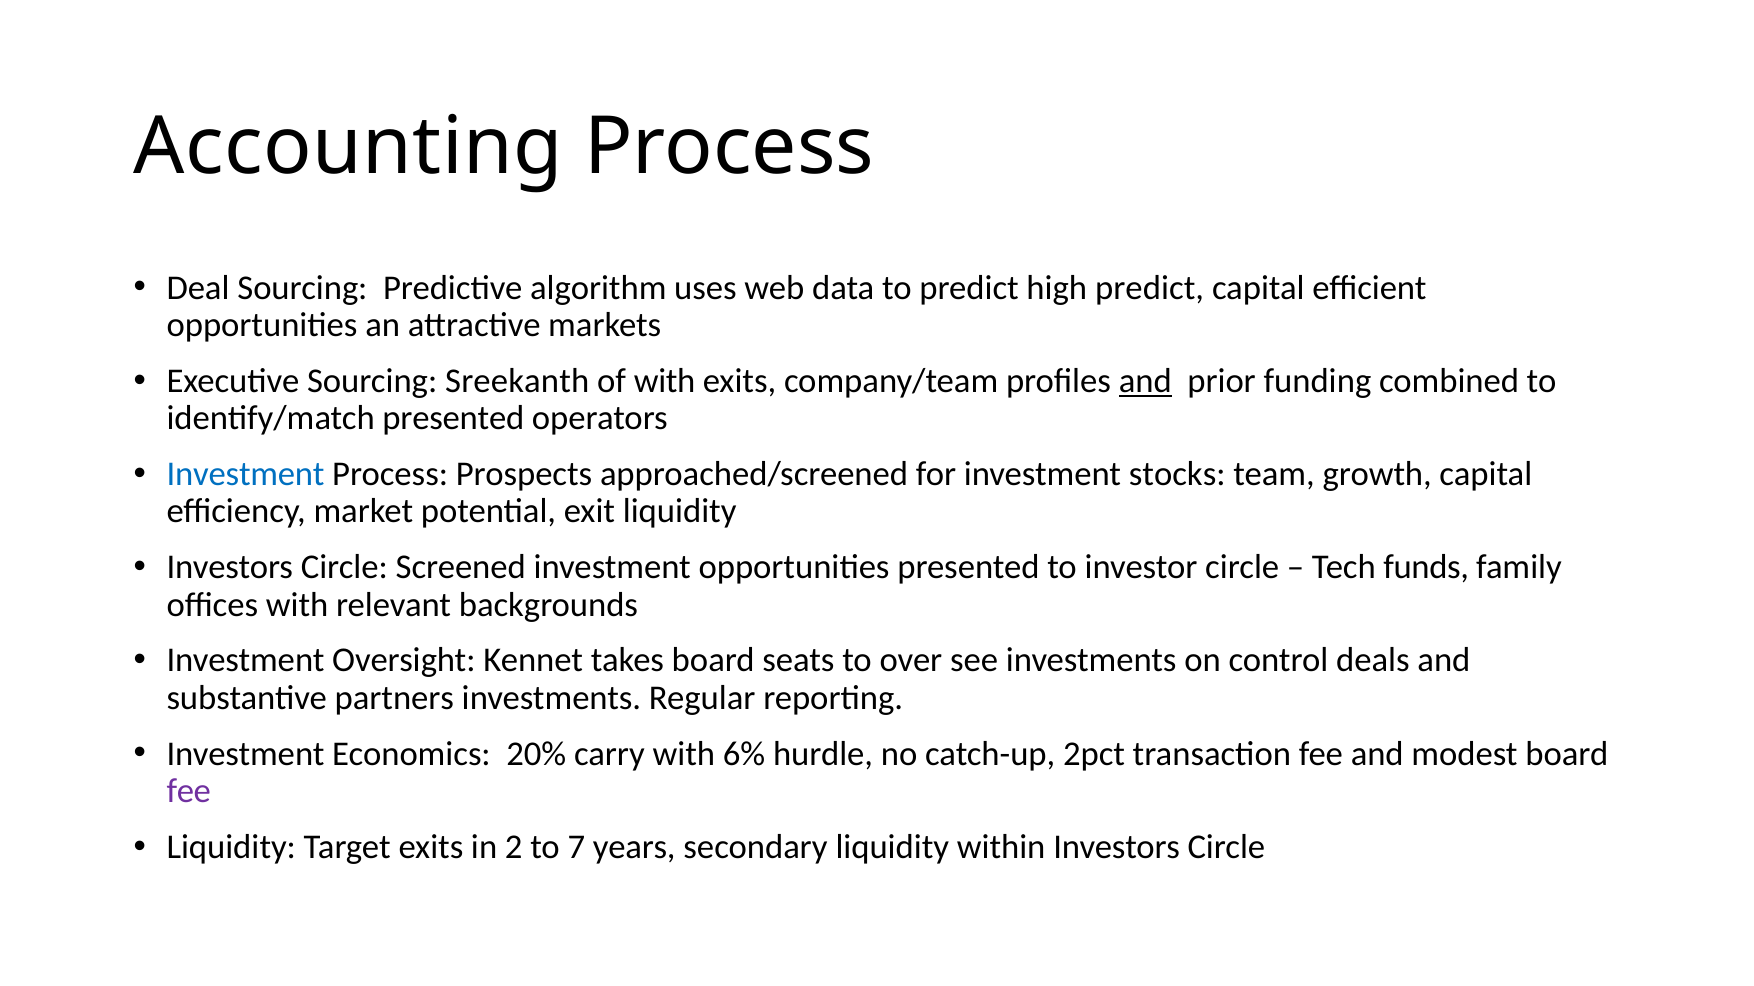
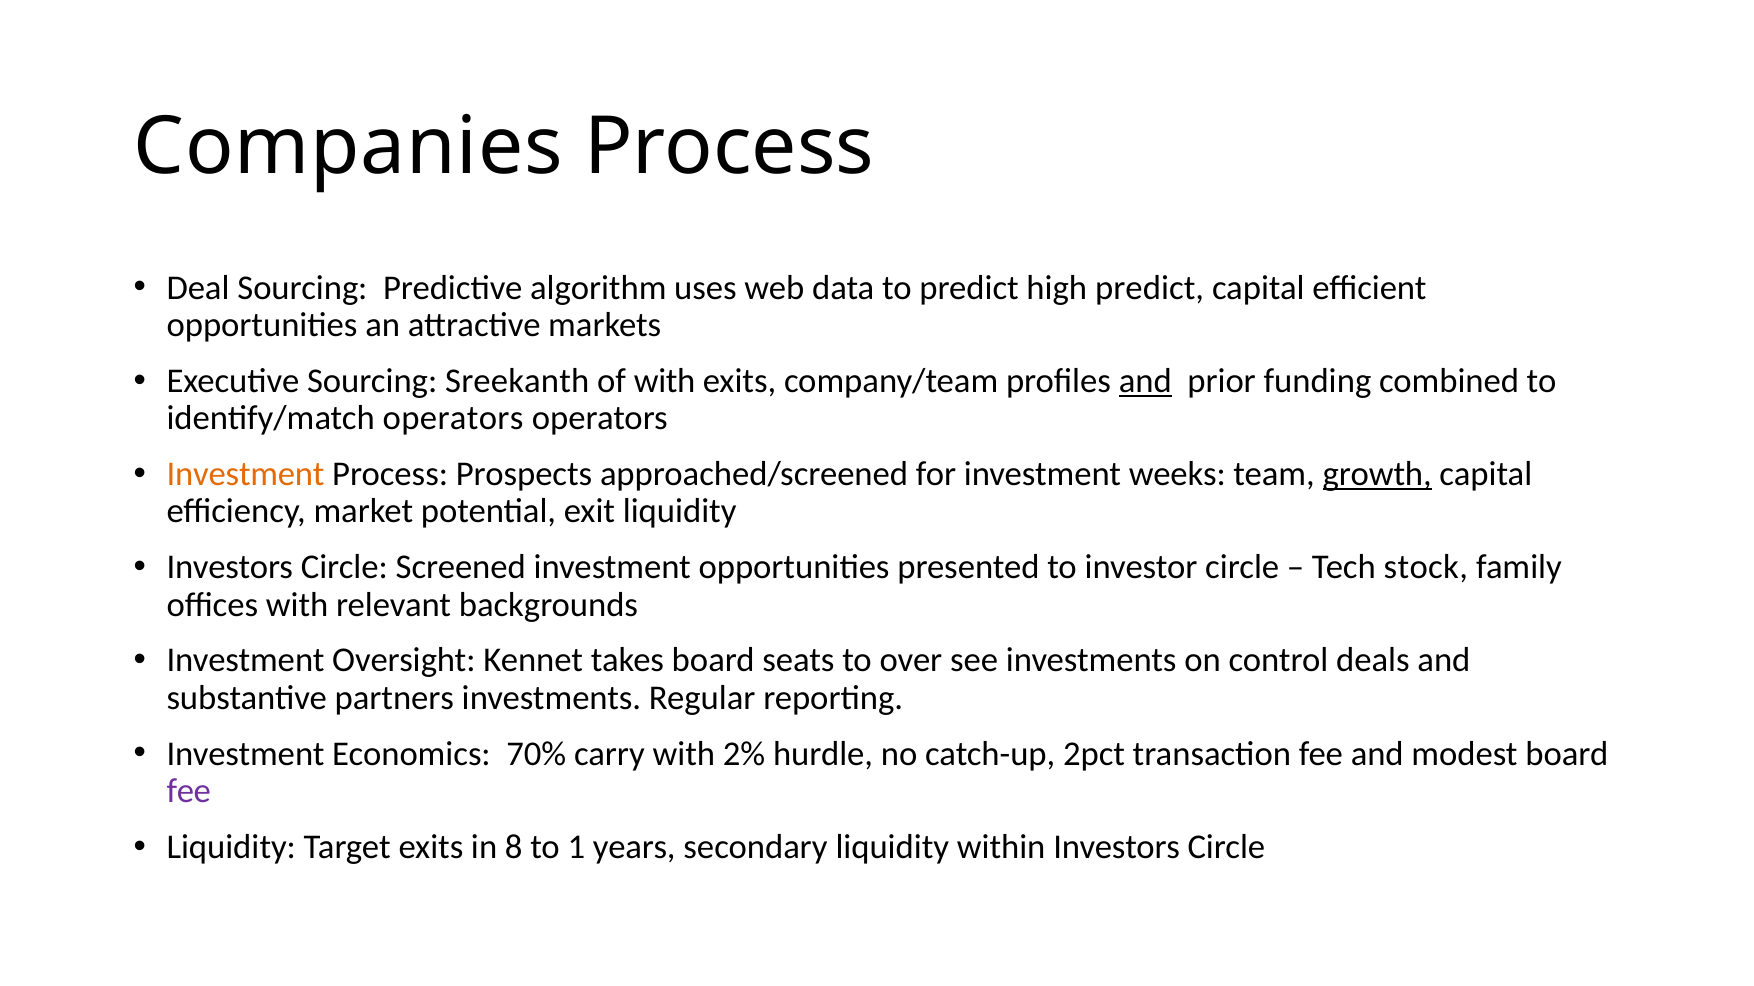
Accounting: Accounting -> Companies (348, 147)
identify/match presented: presented -> operators (453, 419)
Investment colour: blue -> orange (246, 474)
stocks: stocks -> weeks (1177, 474)
growth underline: none -> present (1377, 474)
funds: funds -> stock (1426, 568)
20%: 20% -> 70% (536, 754)
6%: 6% -> 2% (744, 754)
2: 2 -> 8 (514, 847)
7: 7 -> 1 (576, 847)
